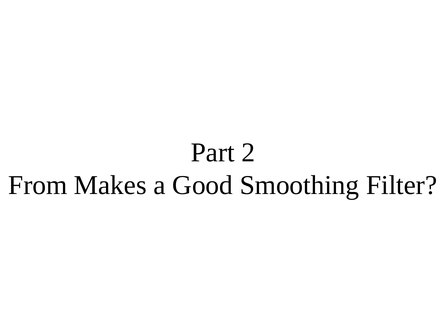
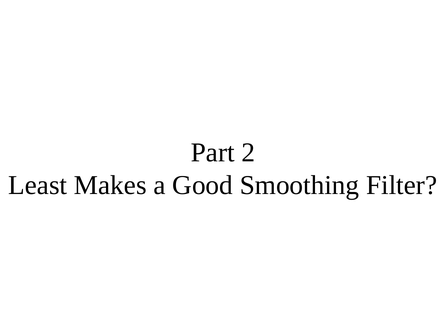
From: From -> Least (38, 186)
